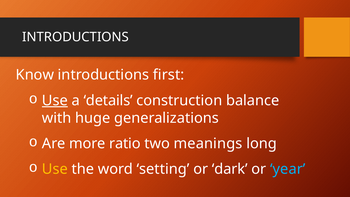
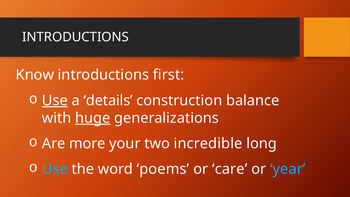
huge underline: none -> present (93, 118)
ratio: ratio -> your (125, 143)
meanings: meanings -> incredible (208, 143)
Use colour: yellow -> light blue (55, 169)
setting: setting -> poems (163, 169)
dark: dark -> care (230, 169)
